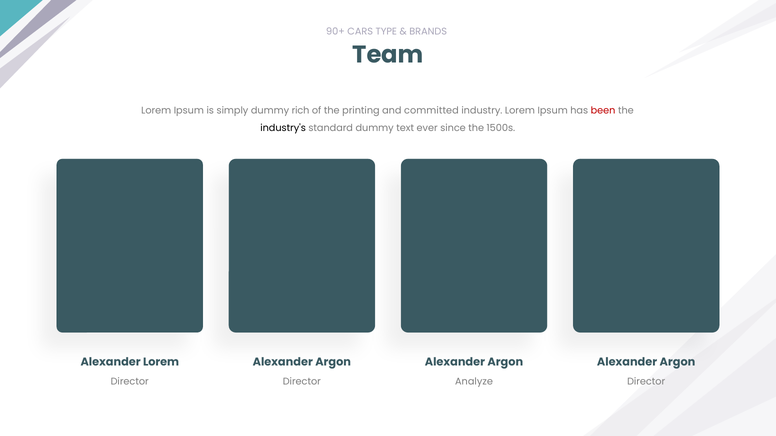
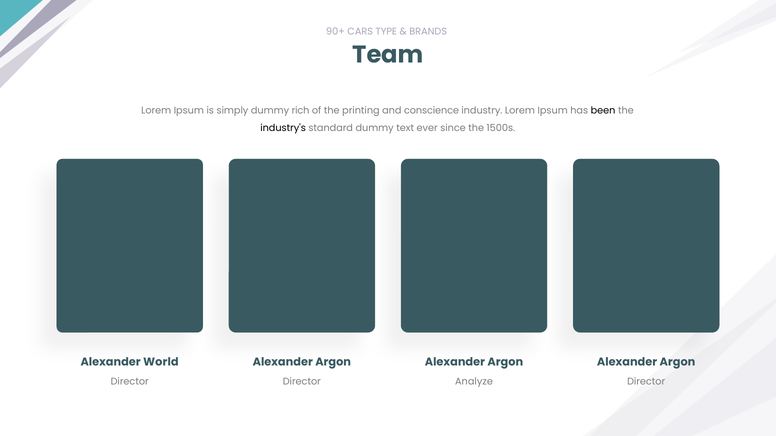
committed: committed -> conscience (431, 111)
been colour: red -> black (603, 111)
Alexander Lorem: Lorem -> World (161, 362)
